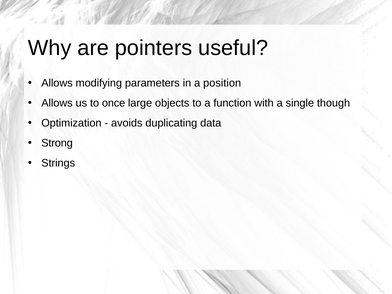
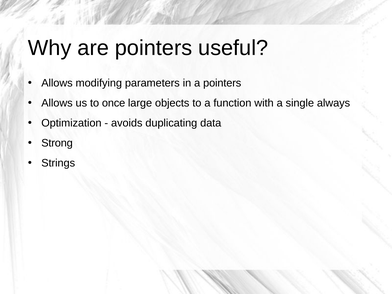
a position: position -> pointers (222, 83)
though: though -> always (334, 103)
